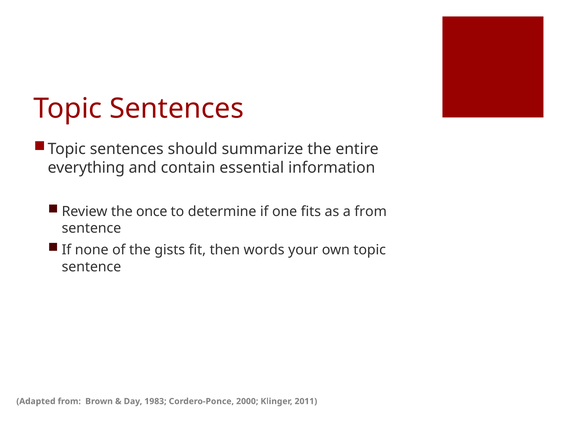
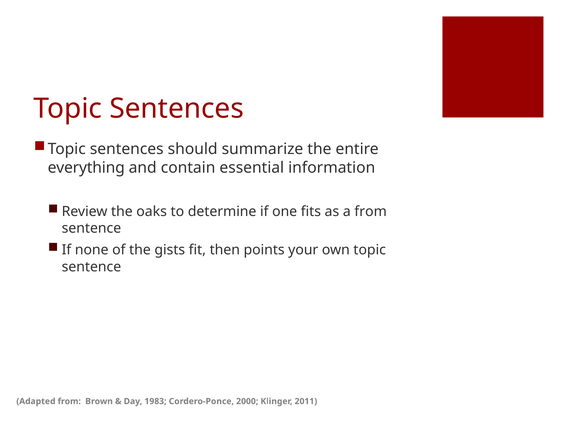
once: once -> oaks (152, 211)
words: words -> points (264, 250)
